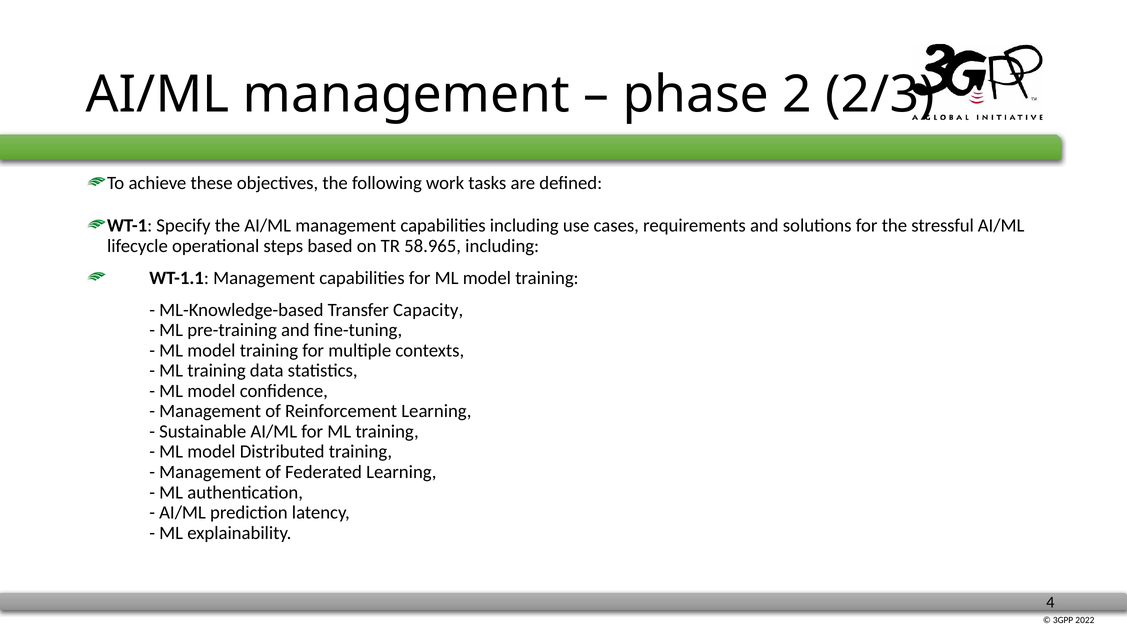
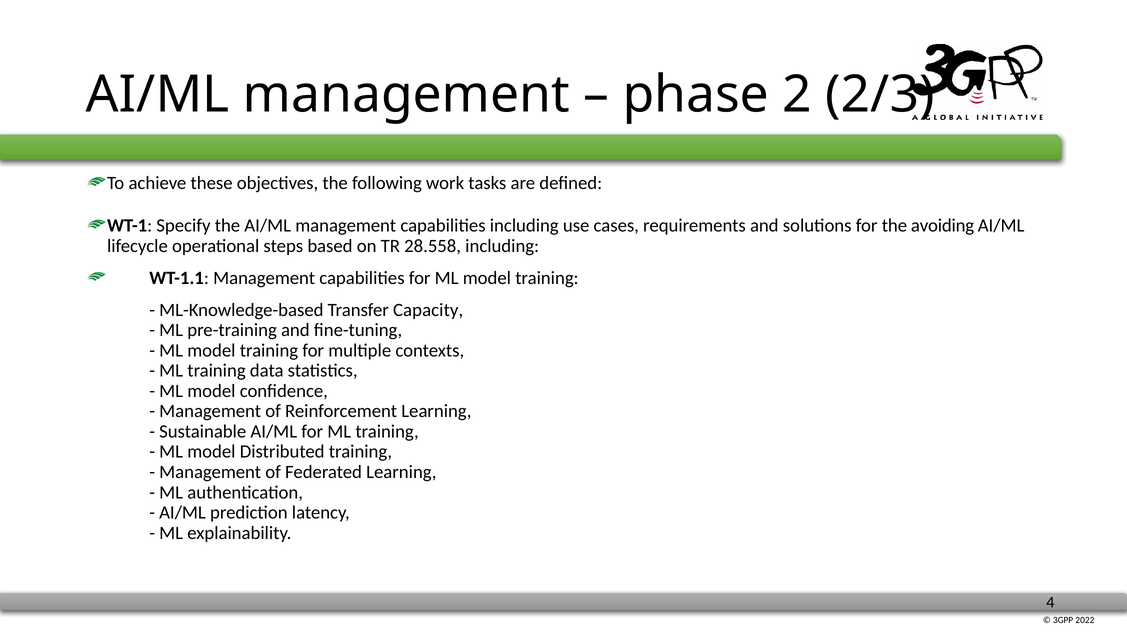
stressful: stressful -> avoiding (943, 226)
58.965: 58.965 -> 28.558 (433, 246)
